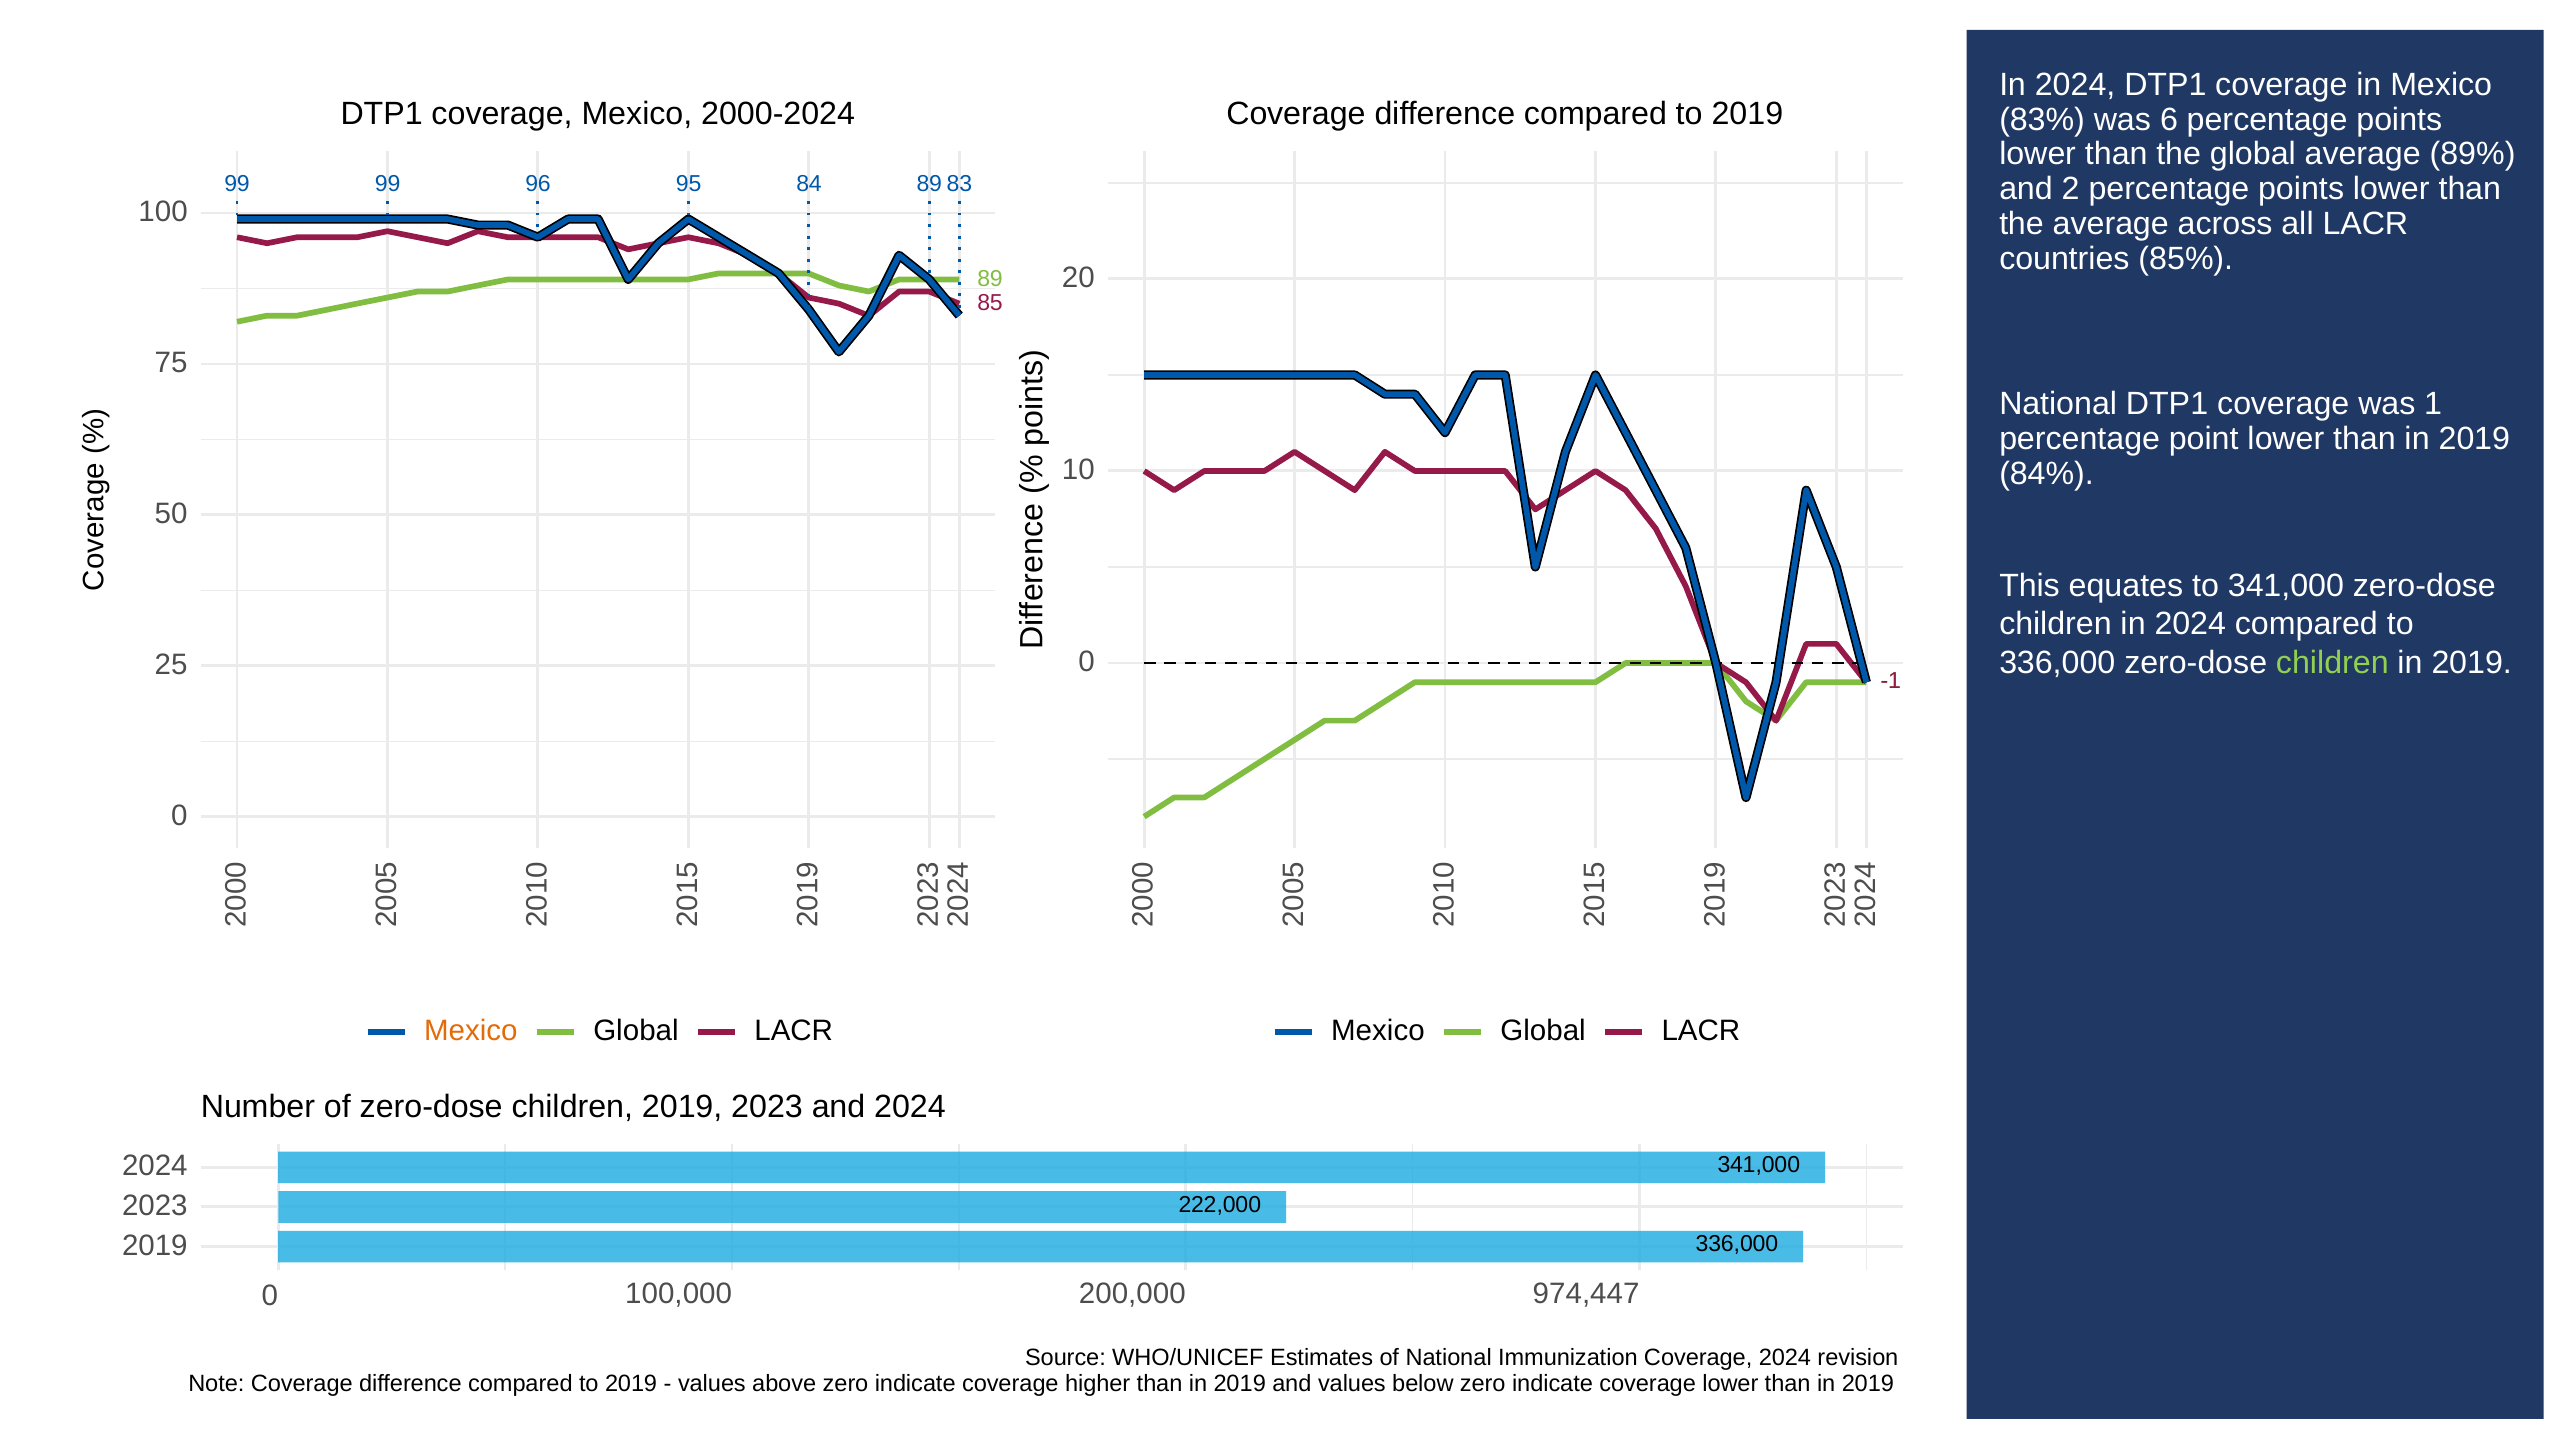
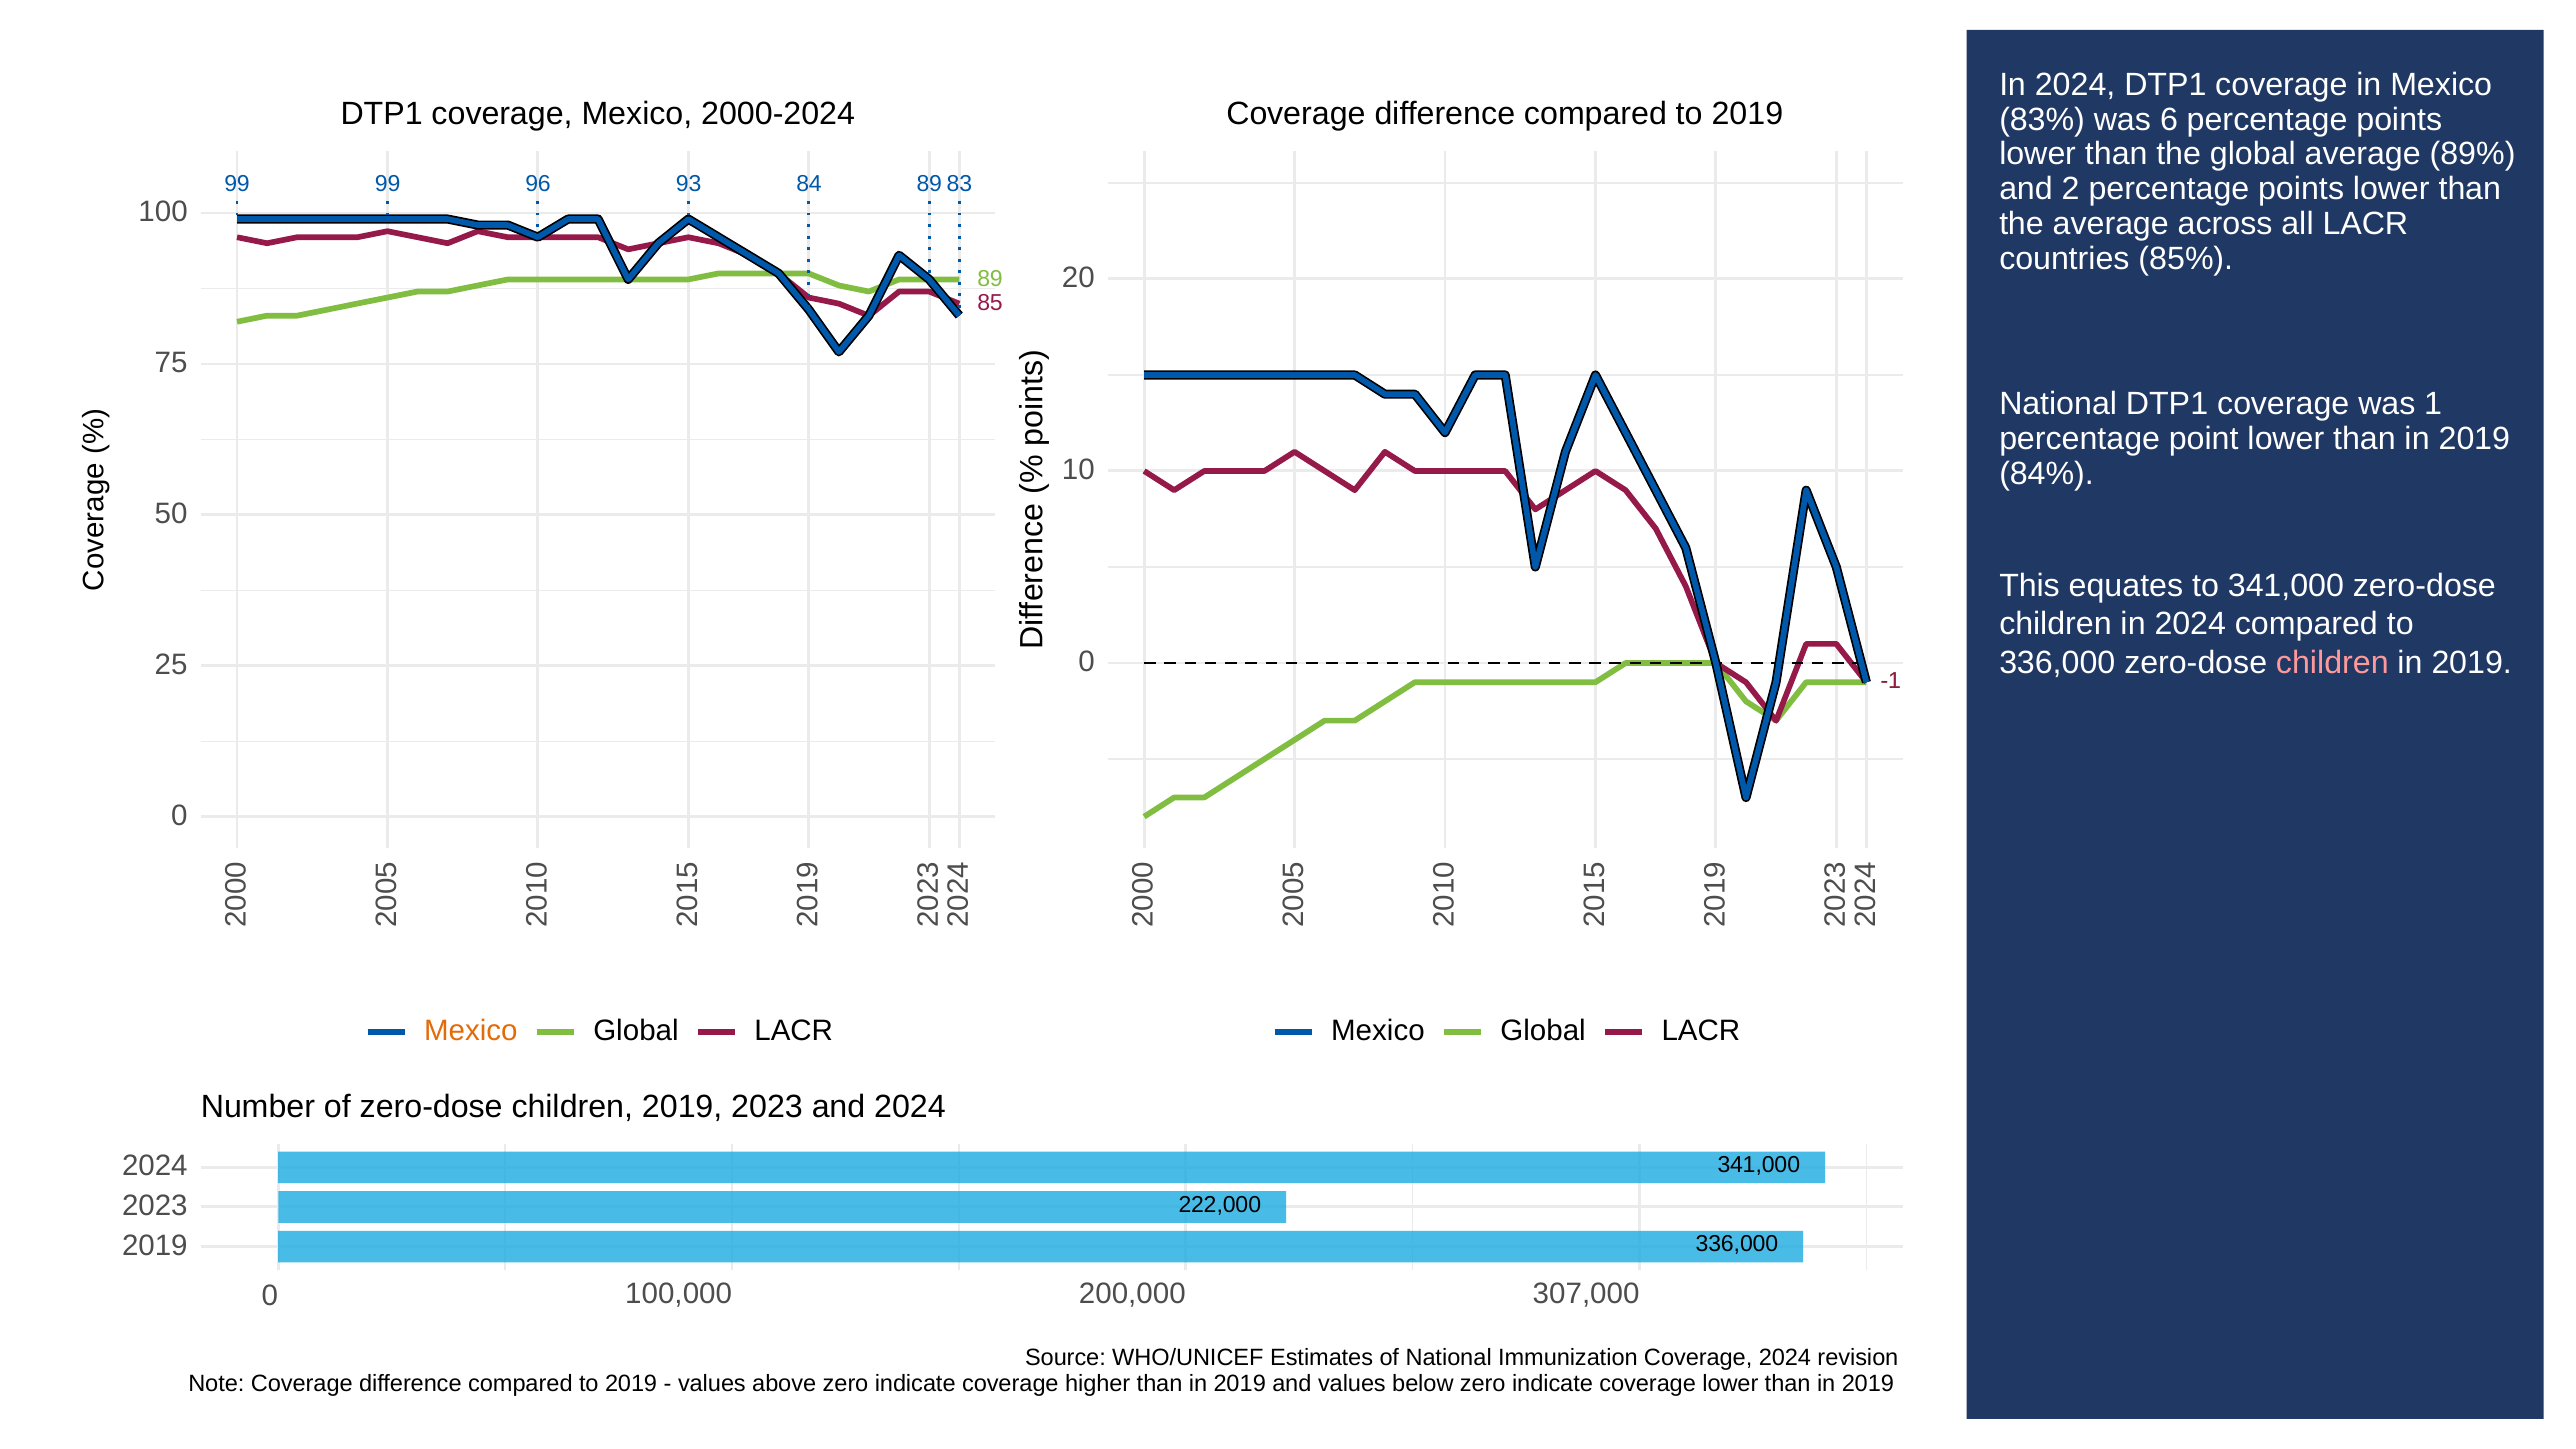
95: 95 -> 93 (689, 184)
children colour: light green -> pink (2332, 663)
974,447: 974,447 -> 307,000 (1586, 1294)
